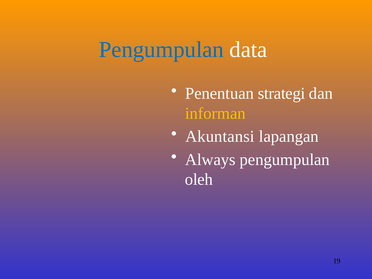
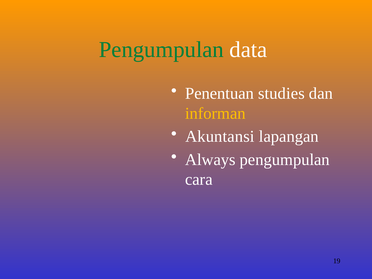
Pengumpulan colour: blue -> green (161, 50)
strategi: strategi -> studies (281, 94)
oleh: oleh -> cara (199, 180)
